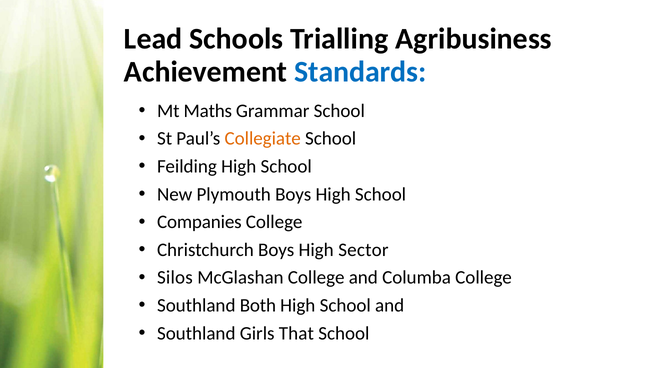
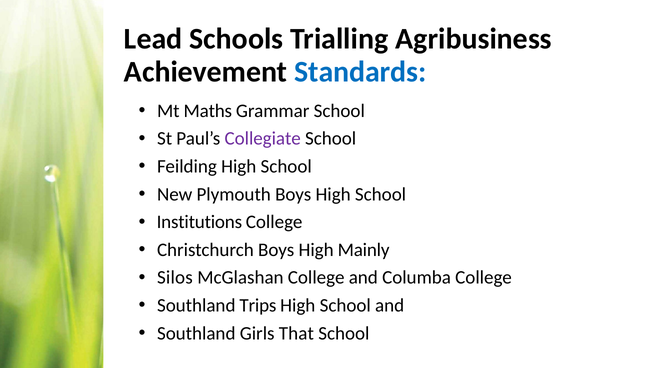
Collegiate colour: orange -> purple (263, 138)
Companies: Companies -> Institutions (199, 222)
Sector: Sector -> Mainly (364, 249)
Both: Both -> Trips (258, 305)
